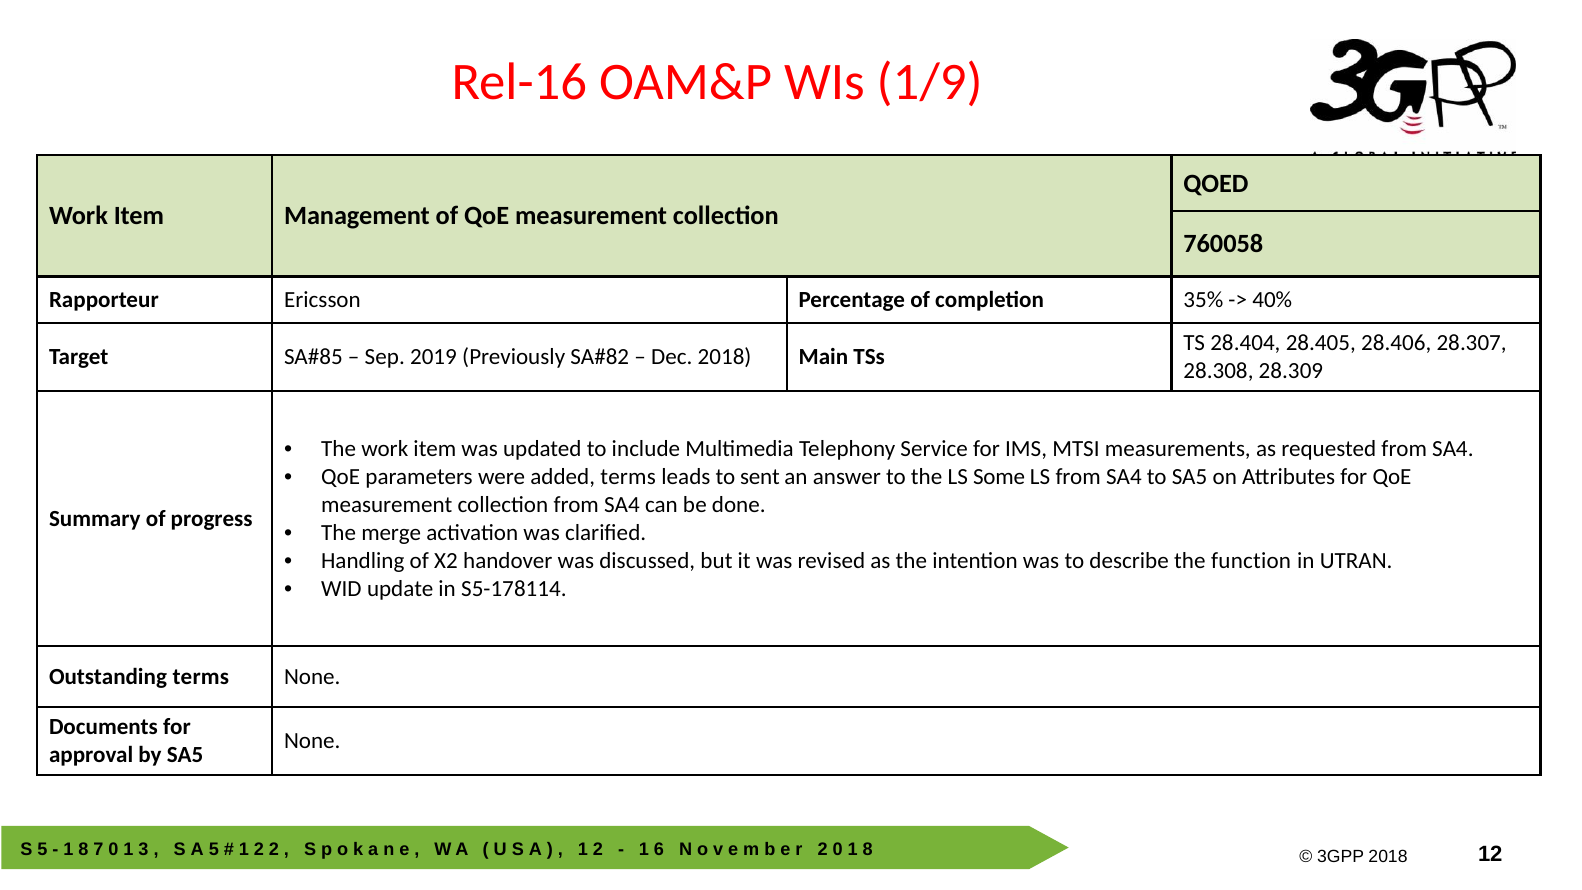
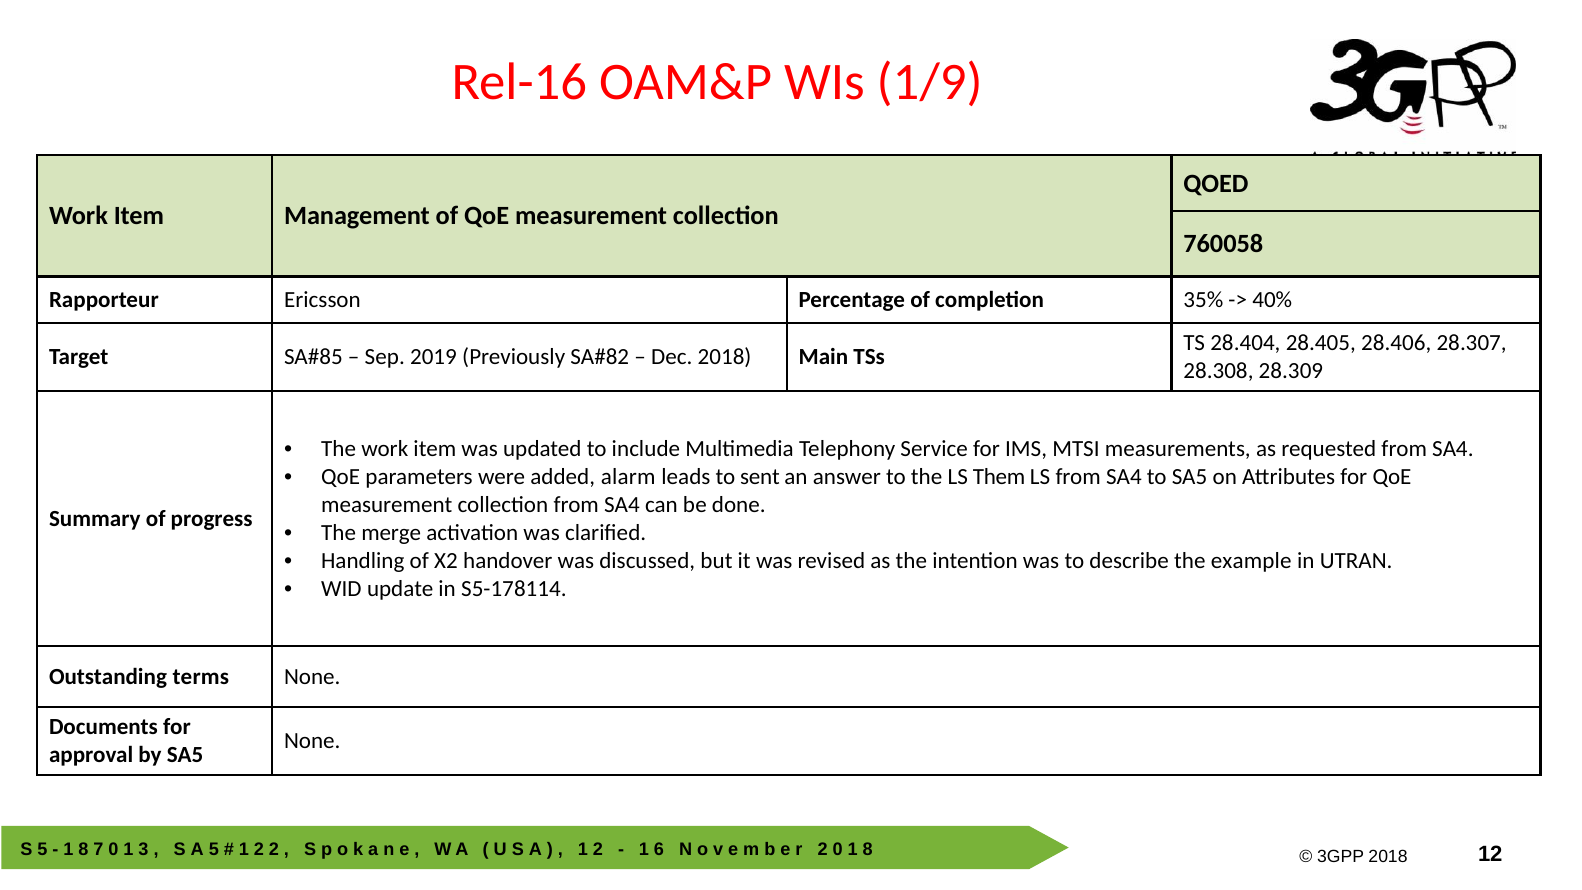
added terms: terms -> alarm (628, 477)
Some: Some -> Them (999, 477)
function: function -> example (1251, 561)
